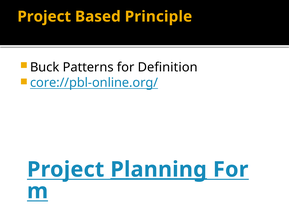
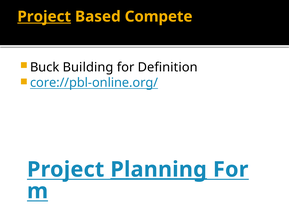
Project underline: none -> present (44, 17)
Principle: Principle -> Compete (159, 17)
Patterns: Patterns -> Building (88, 68)
